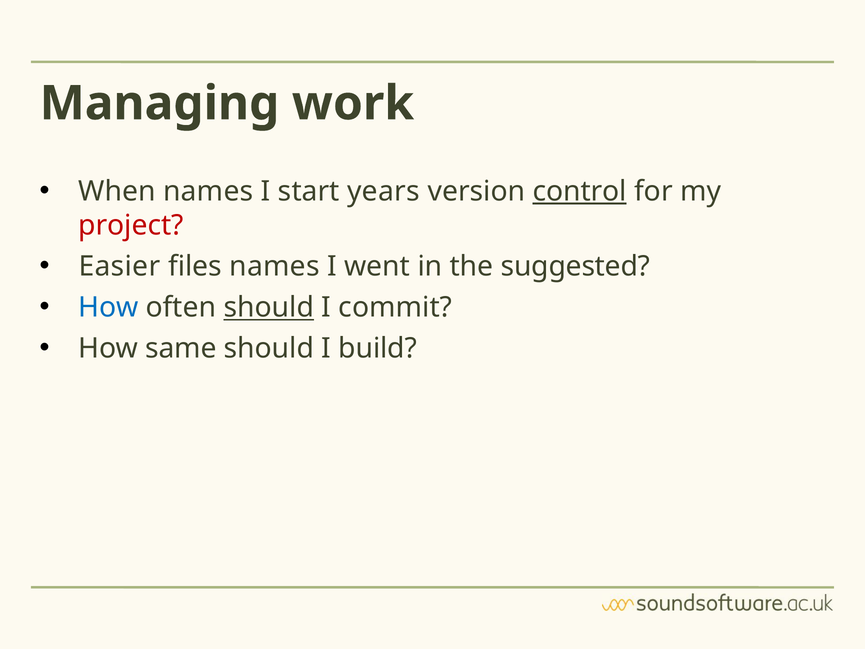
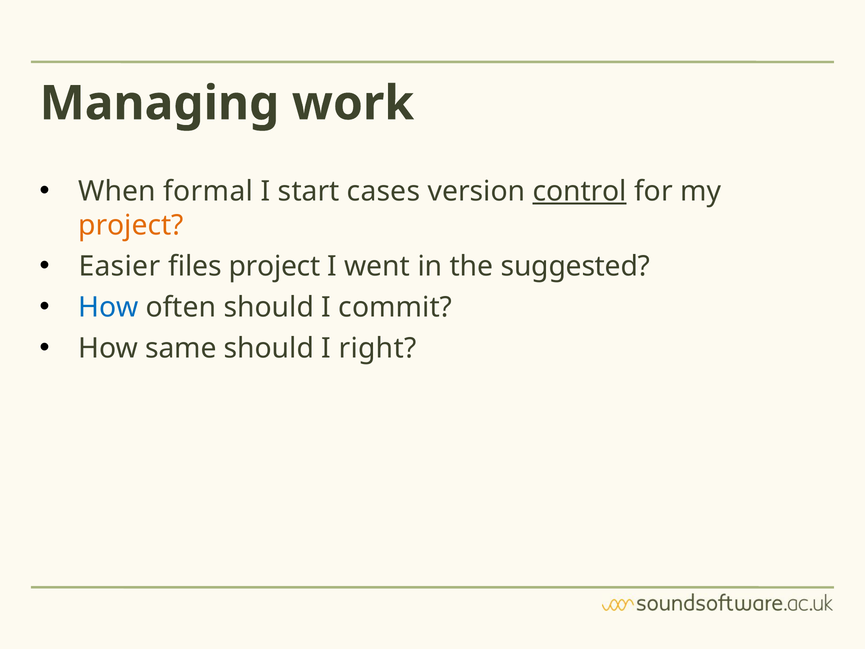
When names: names -> formal (208, 191)
years: years -> cases (384, 191)
project colour: red -> orange (131, 225)
files names: names -> project (275, 266)
should underline: present -> none (269, 307)
build: build -> right (377, 348)
